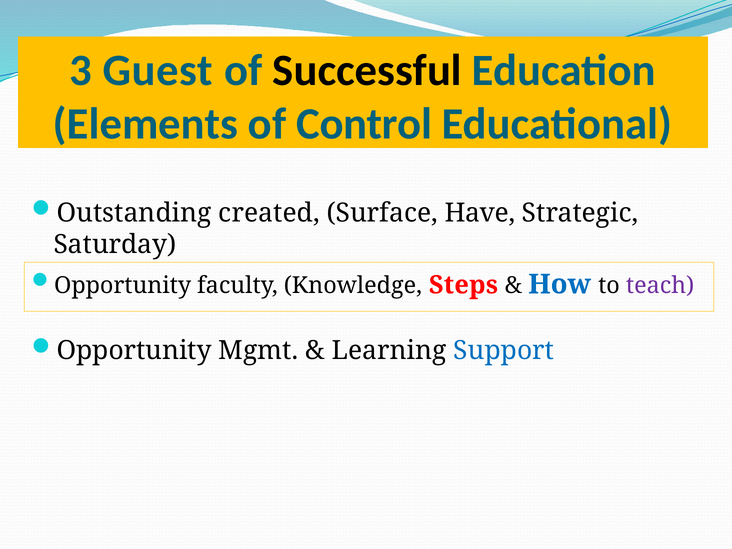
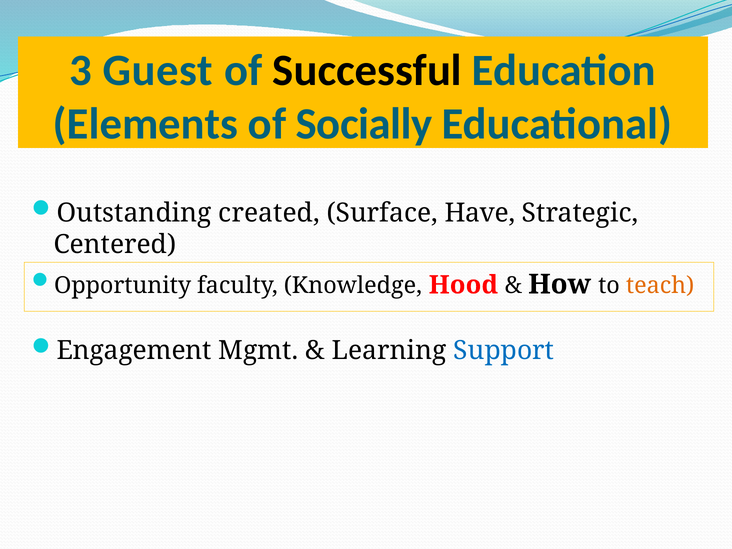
Control: Control -> Socially (364, 124)
Saturday: Saturday -> Centered (115, 245)
Steps: Steps -> Hood (463, 285)
How colour: blue -> black (560, 284)
teach colour: purple -> orange (660, 286)
Opportunity: Opportunity -> Engagement (134, 351)
